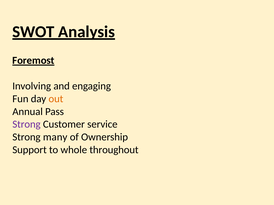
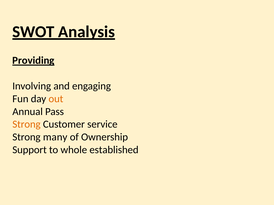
Foremost: Foremost -> Providing (33, 61)
Strong colour: purple -> orange (26, 125)
throughout: throughout -> established (114, 150)
